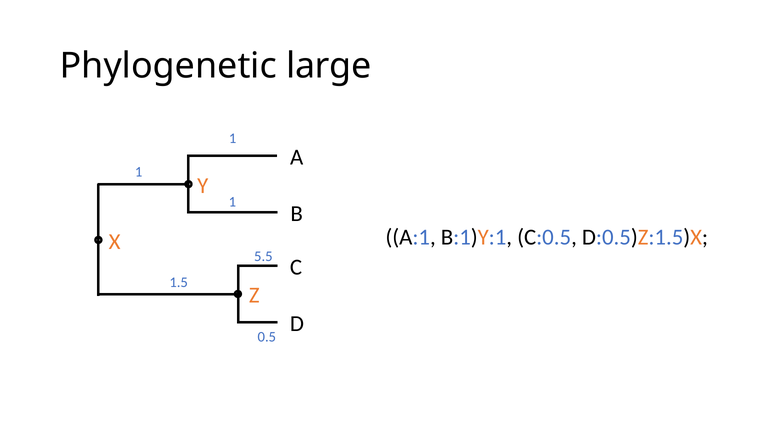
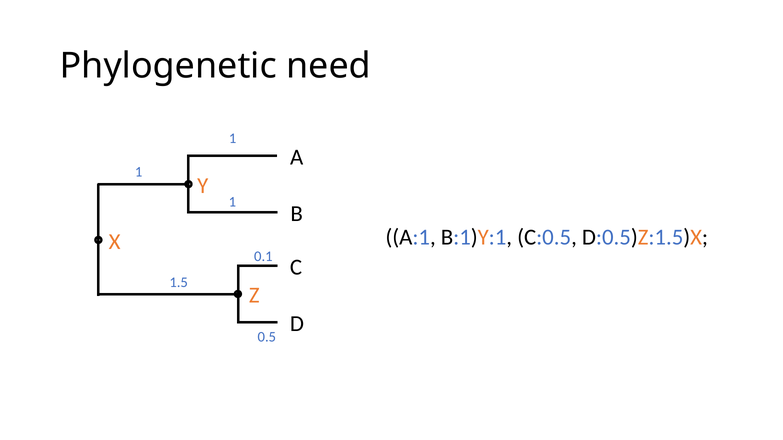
large: large -> need (329, 66)
5.5: 5.5 -> 0.1 (263, 257)
